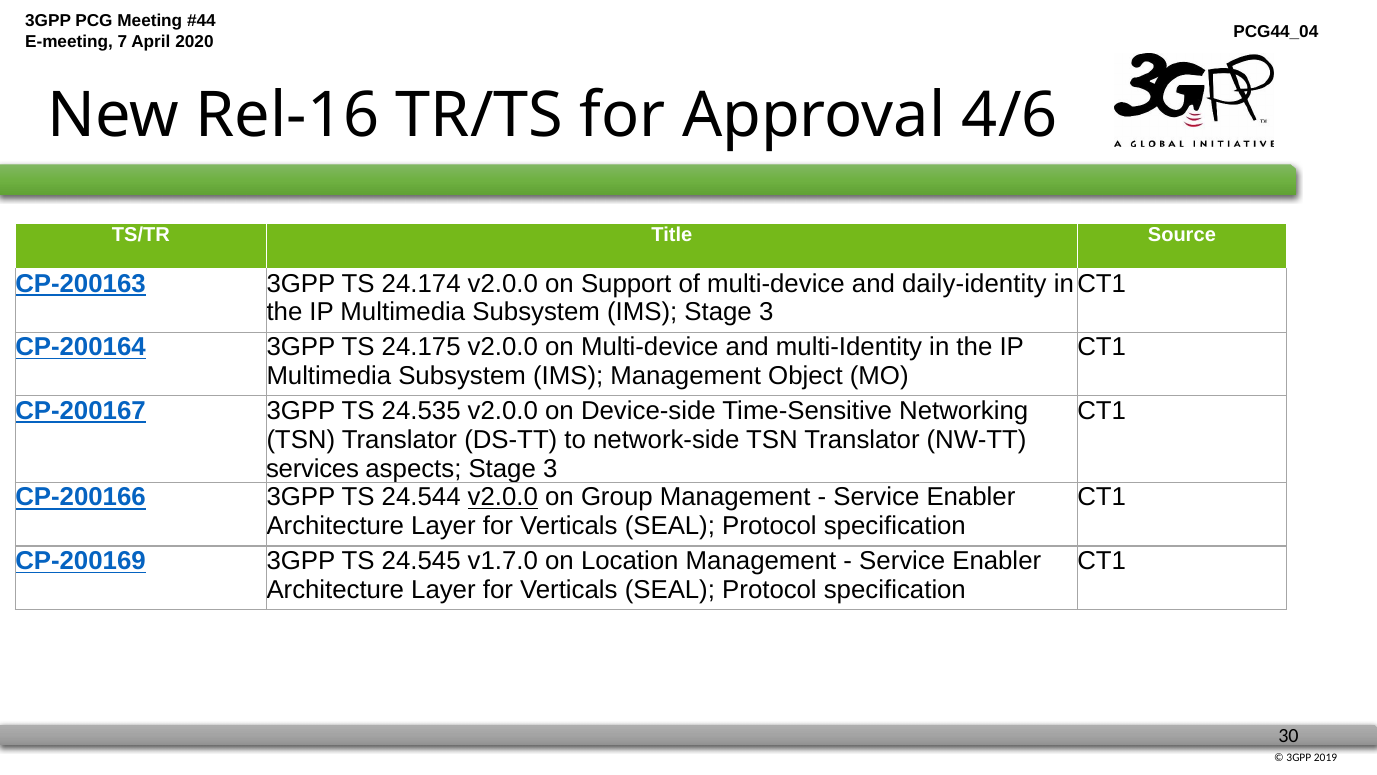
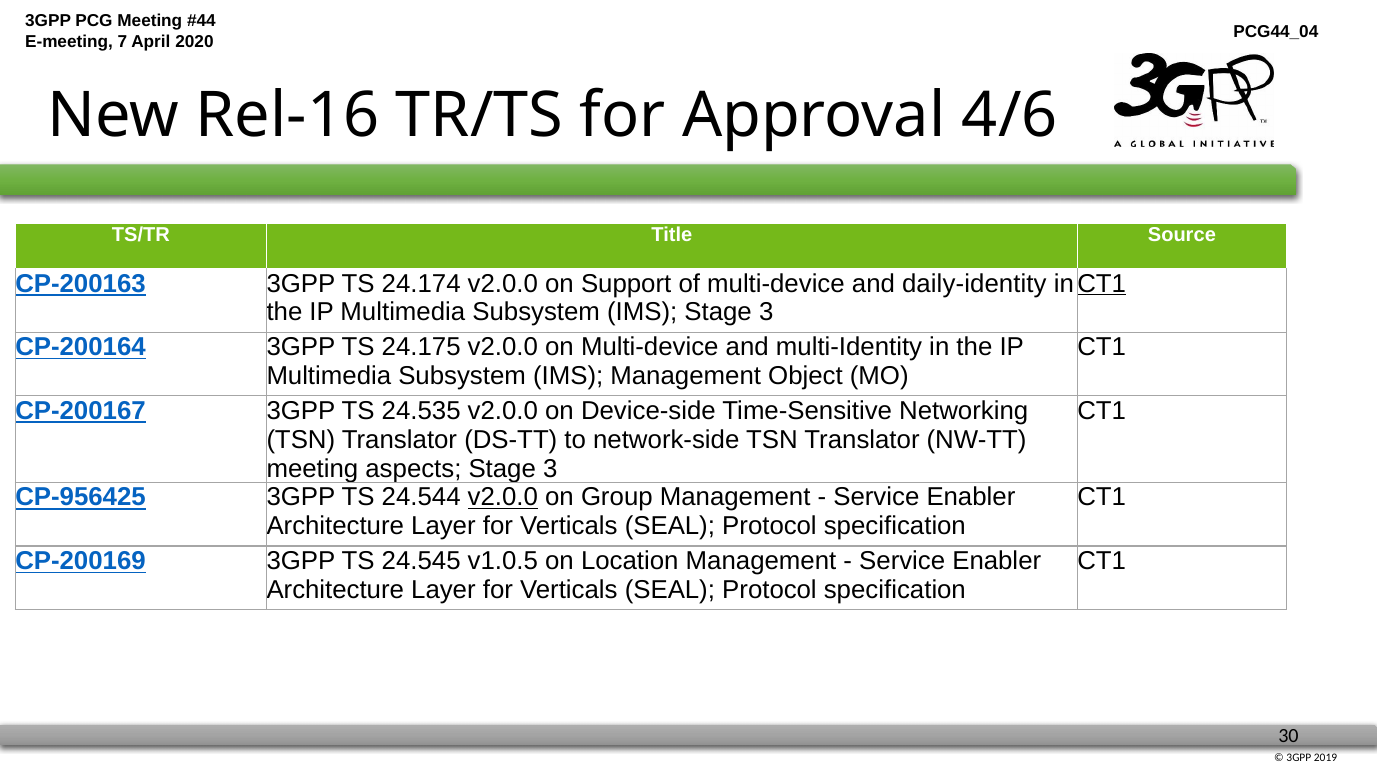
CT1 underline: none -> present (1102, 283)
services: services -> meeting (312, 468)
CP-200166: CP-200166 -> CP-956425 (81, 497)
v1.7.0: v1.7.0 -> v1.0.5 (503, 561)
